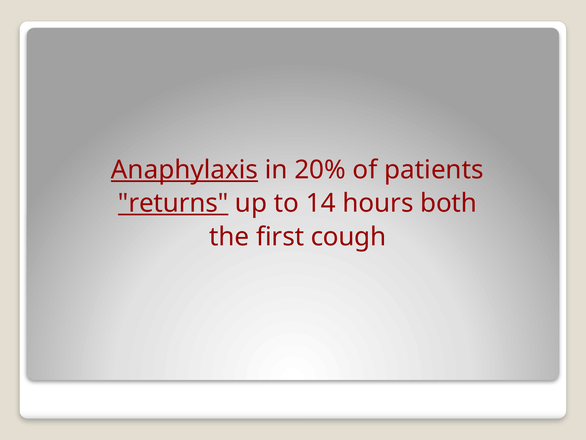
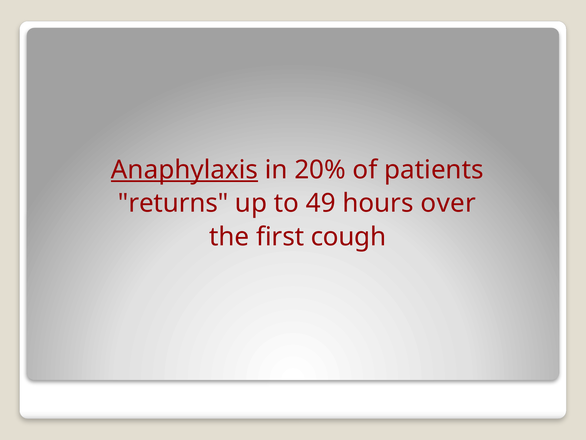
returns underline: present -> none (173, 203)
14: 14 -> 49 (321, 203)
both: both -> over (448, 203)
